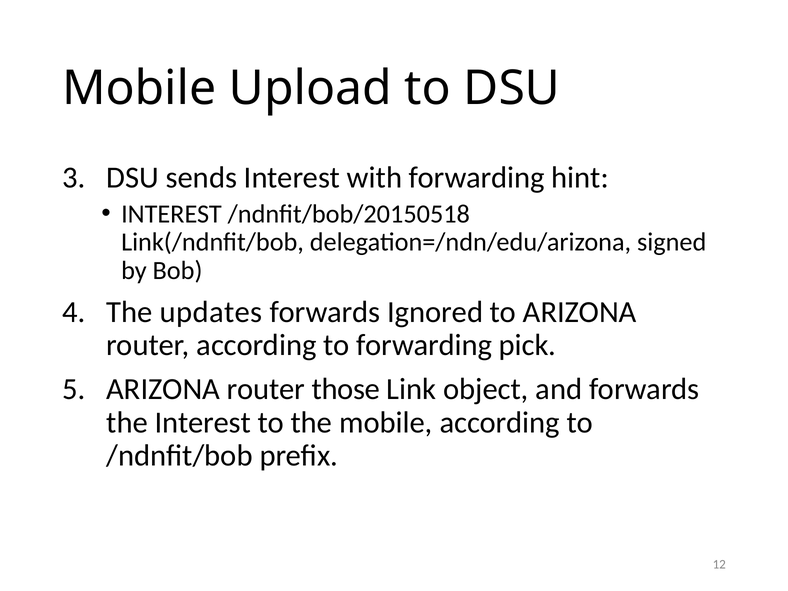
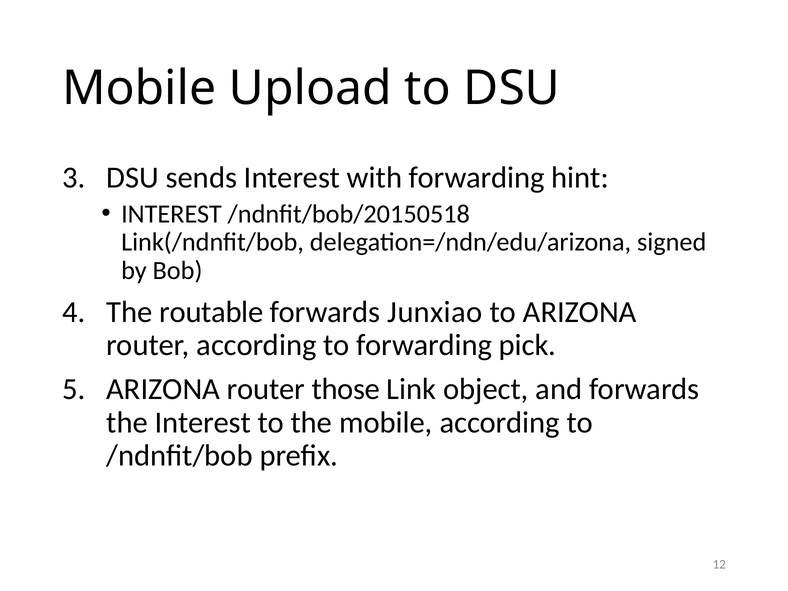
updates: updates -> routable (211, 312)
Ignored: Ignored -> Junxiao (435, 312)
